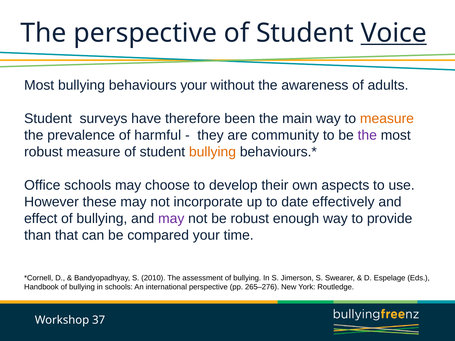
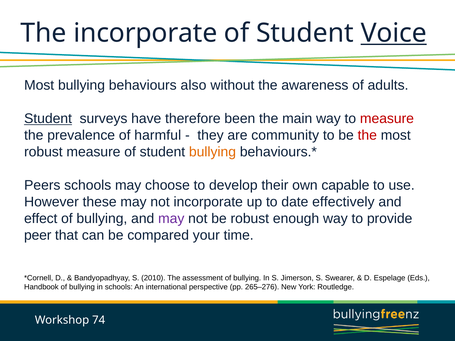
The perspective: perspective -> incorporate (145, 33)
behaviours your: your -> also (194, 85)
Student underline: none -> present (48, 119)
measure colour: orange -> red (387, 119)
the colour: purple -> red (367, 135)
Office: Office -> Peers (42, 185)
aspects: aspects -> capable (345, 185)
than: than -> peer (38, 236)
37: 37 -> 74 (99, 320)
